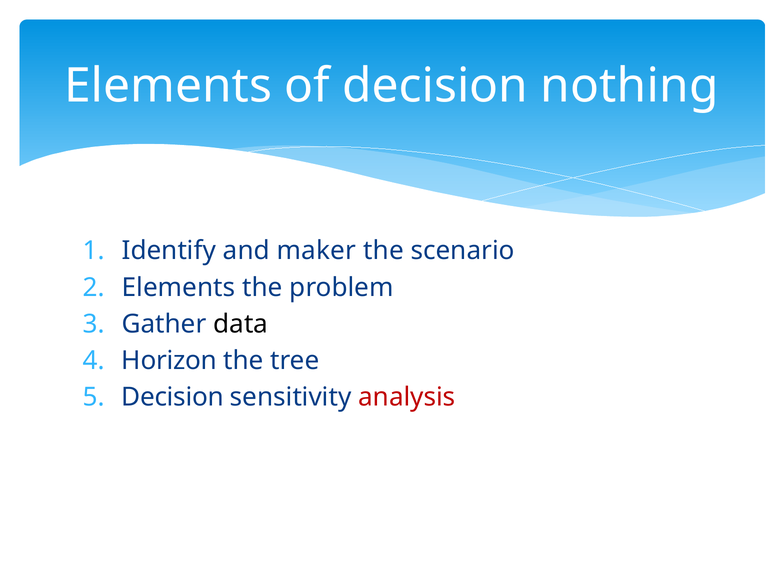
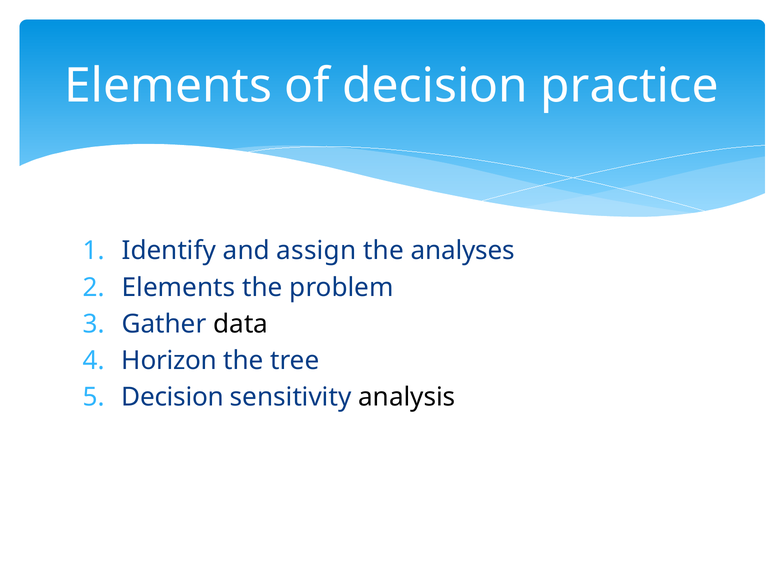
nothing: nothing -> practice (630, 86)
maker: maker -> assign (316, 251)
scenario: scenario -> analyses (463, 251)
analysis colour: red -> black (407, 397)
